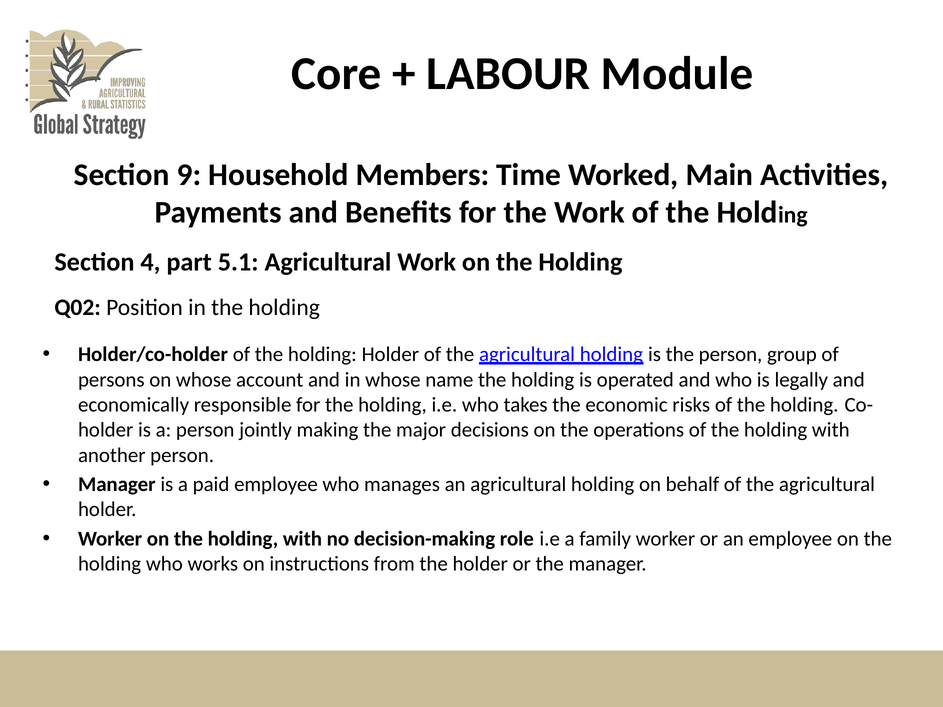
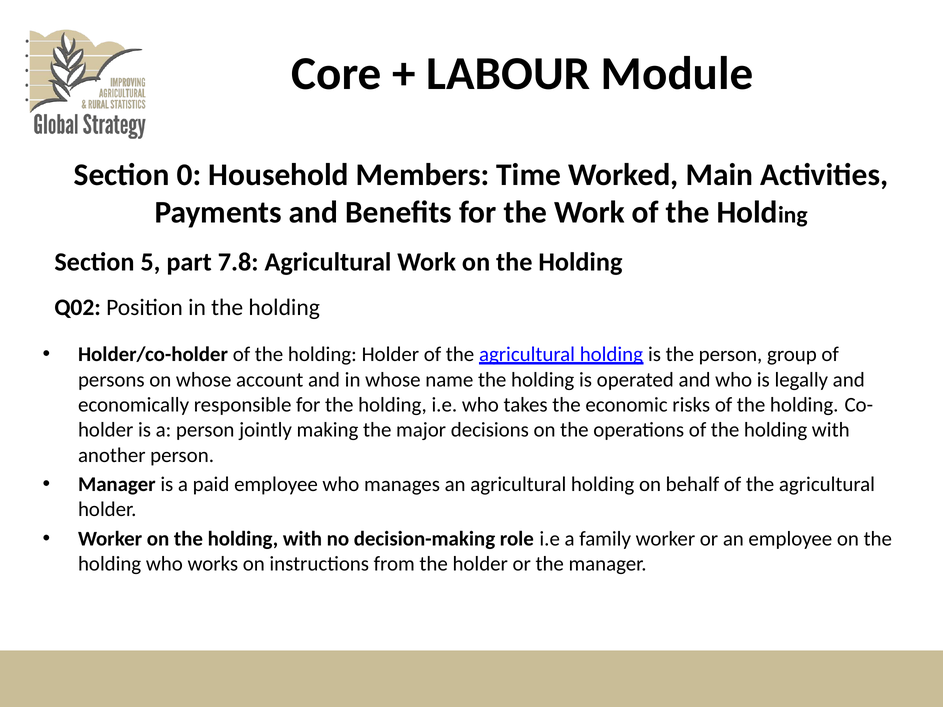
9: 9 -> 0 (189, 175)
4: 4 -> 5 (150, 262)
5.1: 5.1 -> 7.8 (238, 262)
